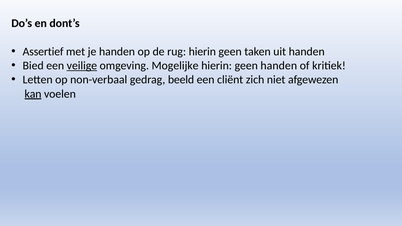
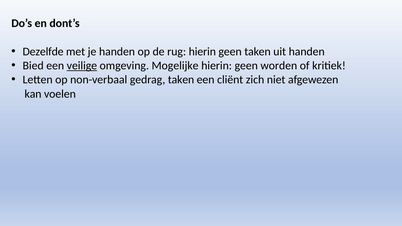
Assertief: Assertief -> Dezelfde (43, 52)
geen handen: handen -> worden (279, 66)
gedrag beeld: beeld -> taken (181, 80)
kan underline: present -> none (33, 94)
